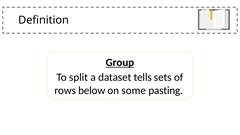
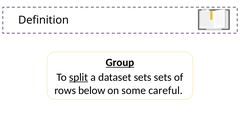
split underline: none -> present (79, 77)
dataset tells: tells -> sets (143, 77)
pasting: pasting -> careful (166, 90)
